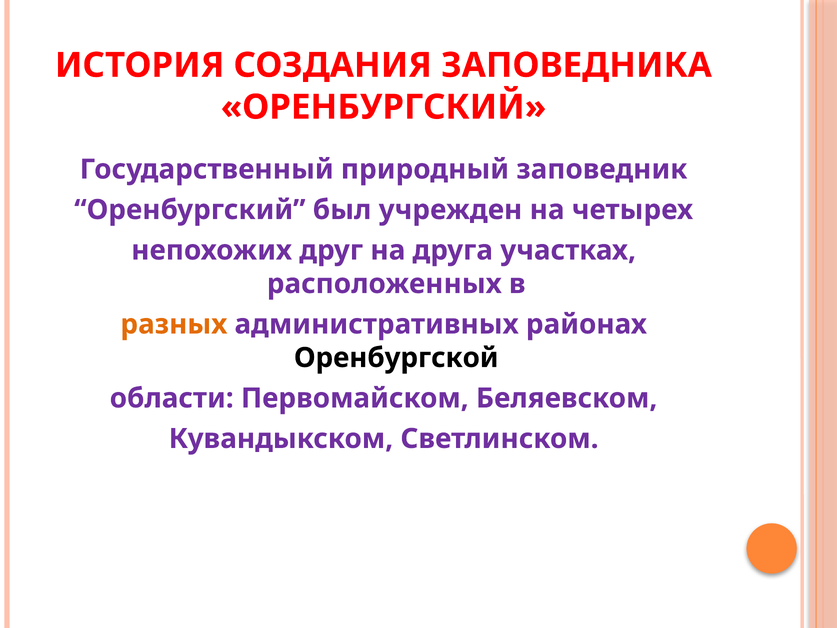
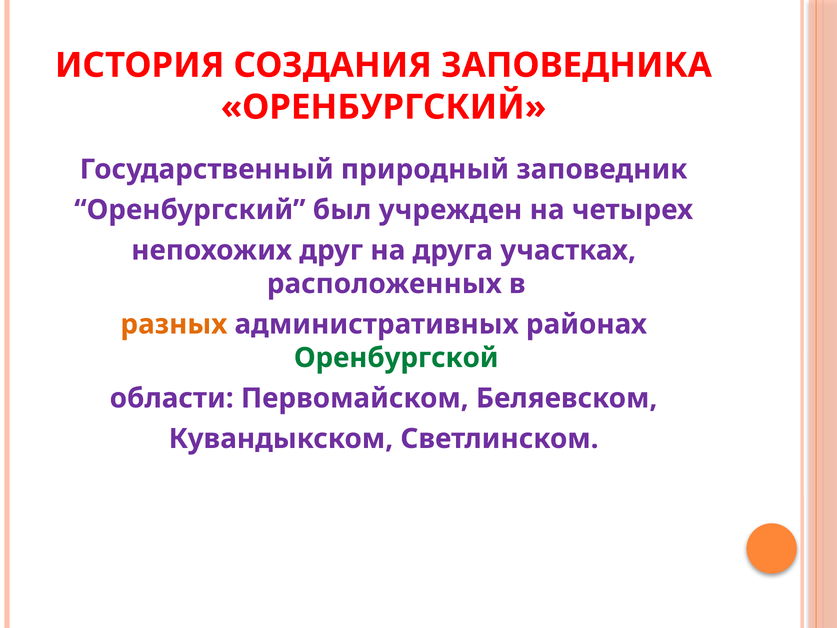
Оренбургской colour: black -> green (396, 358)
